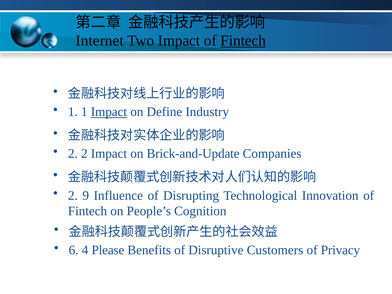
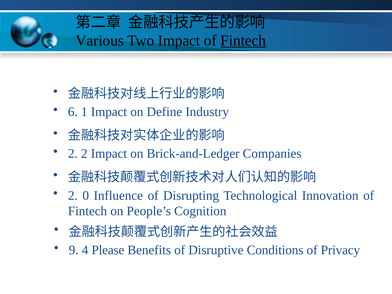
Internet: Internet -> Various (100, 41)
1: 1 -> 6 (73, 112)
Impact underline: present -> none (109, 112)
Brick-and-Update: Brick-and-Update -> Brick-and-Ledger (193, 154)
9: 9 -> 0 (86, 195)
6: 6 -> 9 (74, 250)
Customers: Customers -> Conditions (275, 250)
